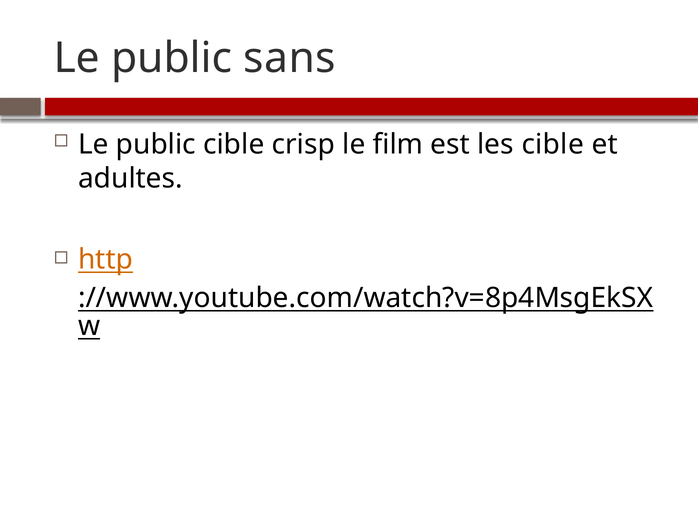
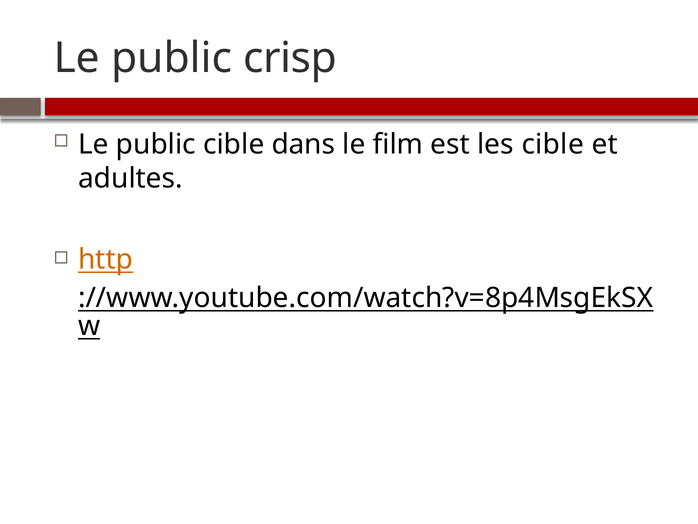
sans: sans -> crisp (290, 58)
crisp: crisp -> dans (303, 144)
